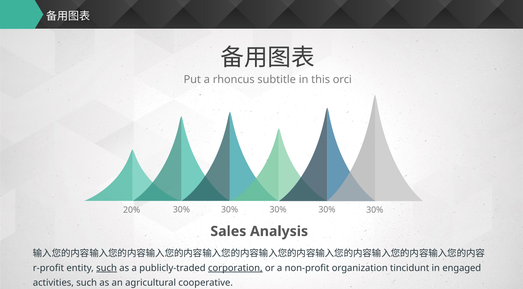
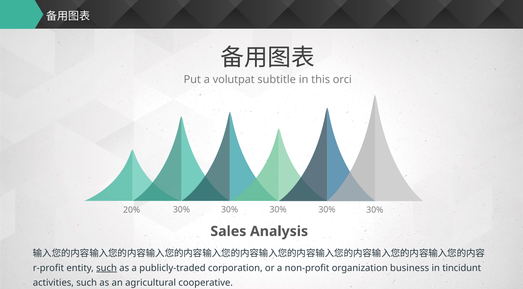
rhoncus: rhoncus -> volutpat (234, 80)
corporation underline: present -> none (235, 268)
tincidunt: tincidunt -> business (410, 268)
engaged: engaged -> tincidunt (462, 268)
